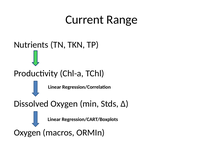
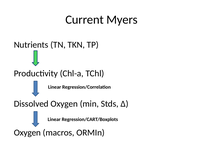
Range: Range -> Myers (122, 20)
